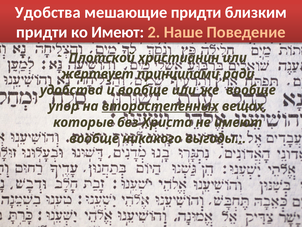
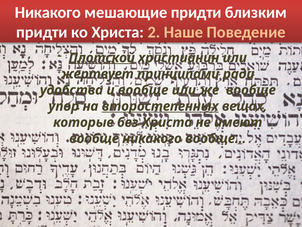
Удобства: Удобства -> Никакого (48, 13)
ко Имеют: Имеют -> Христа (118, 32)
Плотской underline: none -> present (102, 58)
выгоды…: выгоды… -> вообще… (216, 138)
